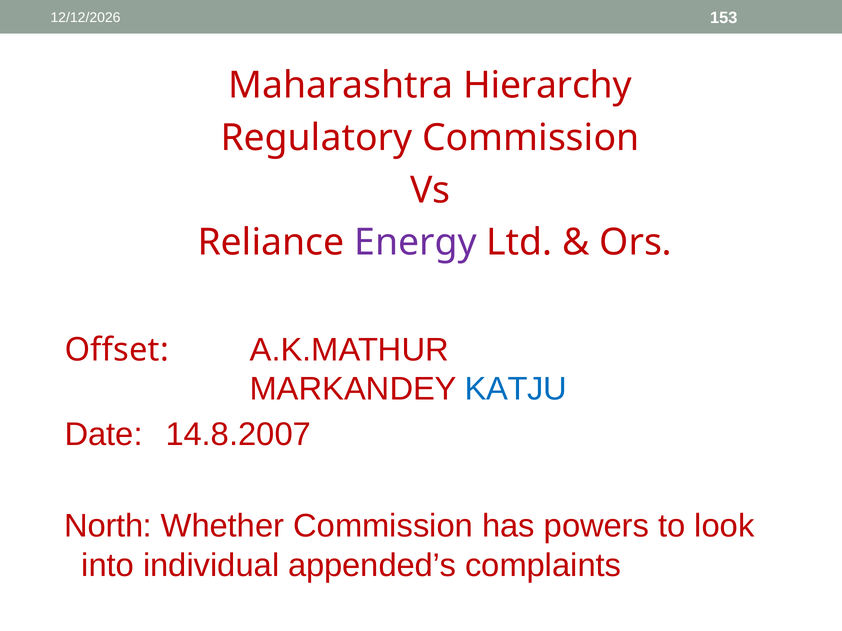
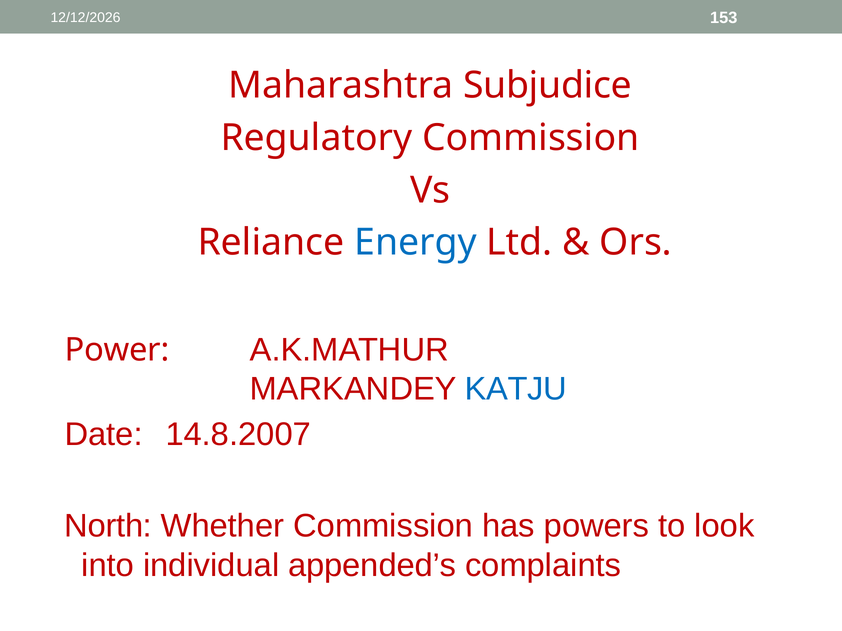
Hierarchy: Hierarchy -> Subjudice (547, 85)
Energy colour: purple -> blue (415, 243)
Offset: Offset -> Power (117, 350)
